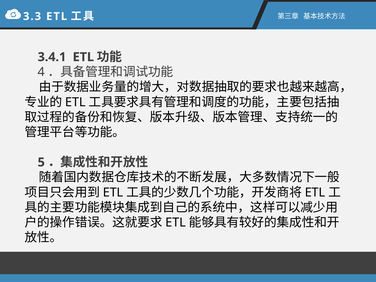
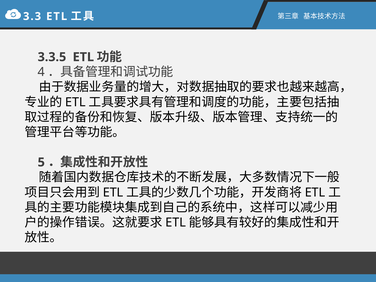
3.4.1: 3.4.1 -> 3.3.5 (52, 57)
